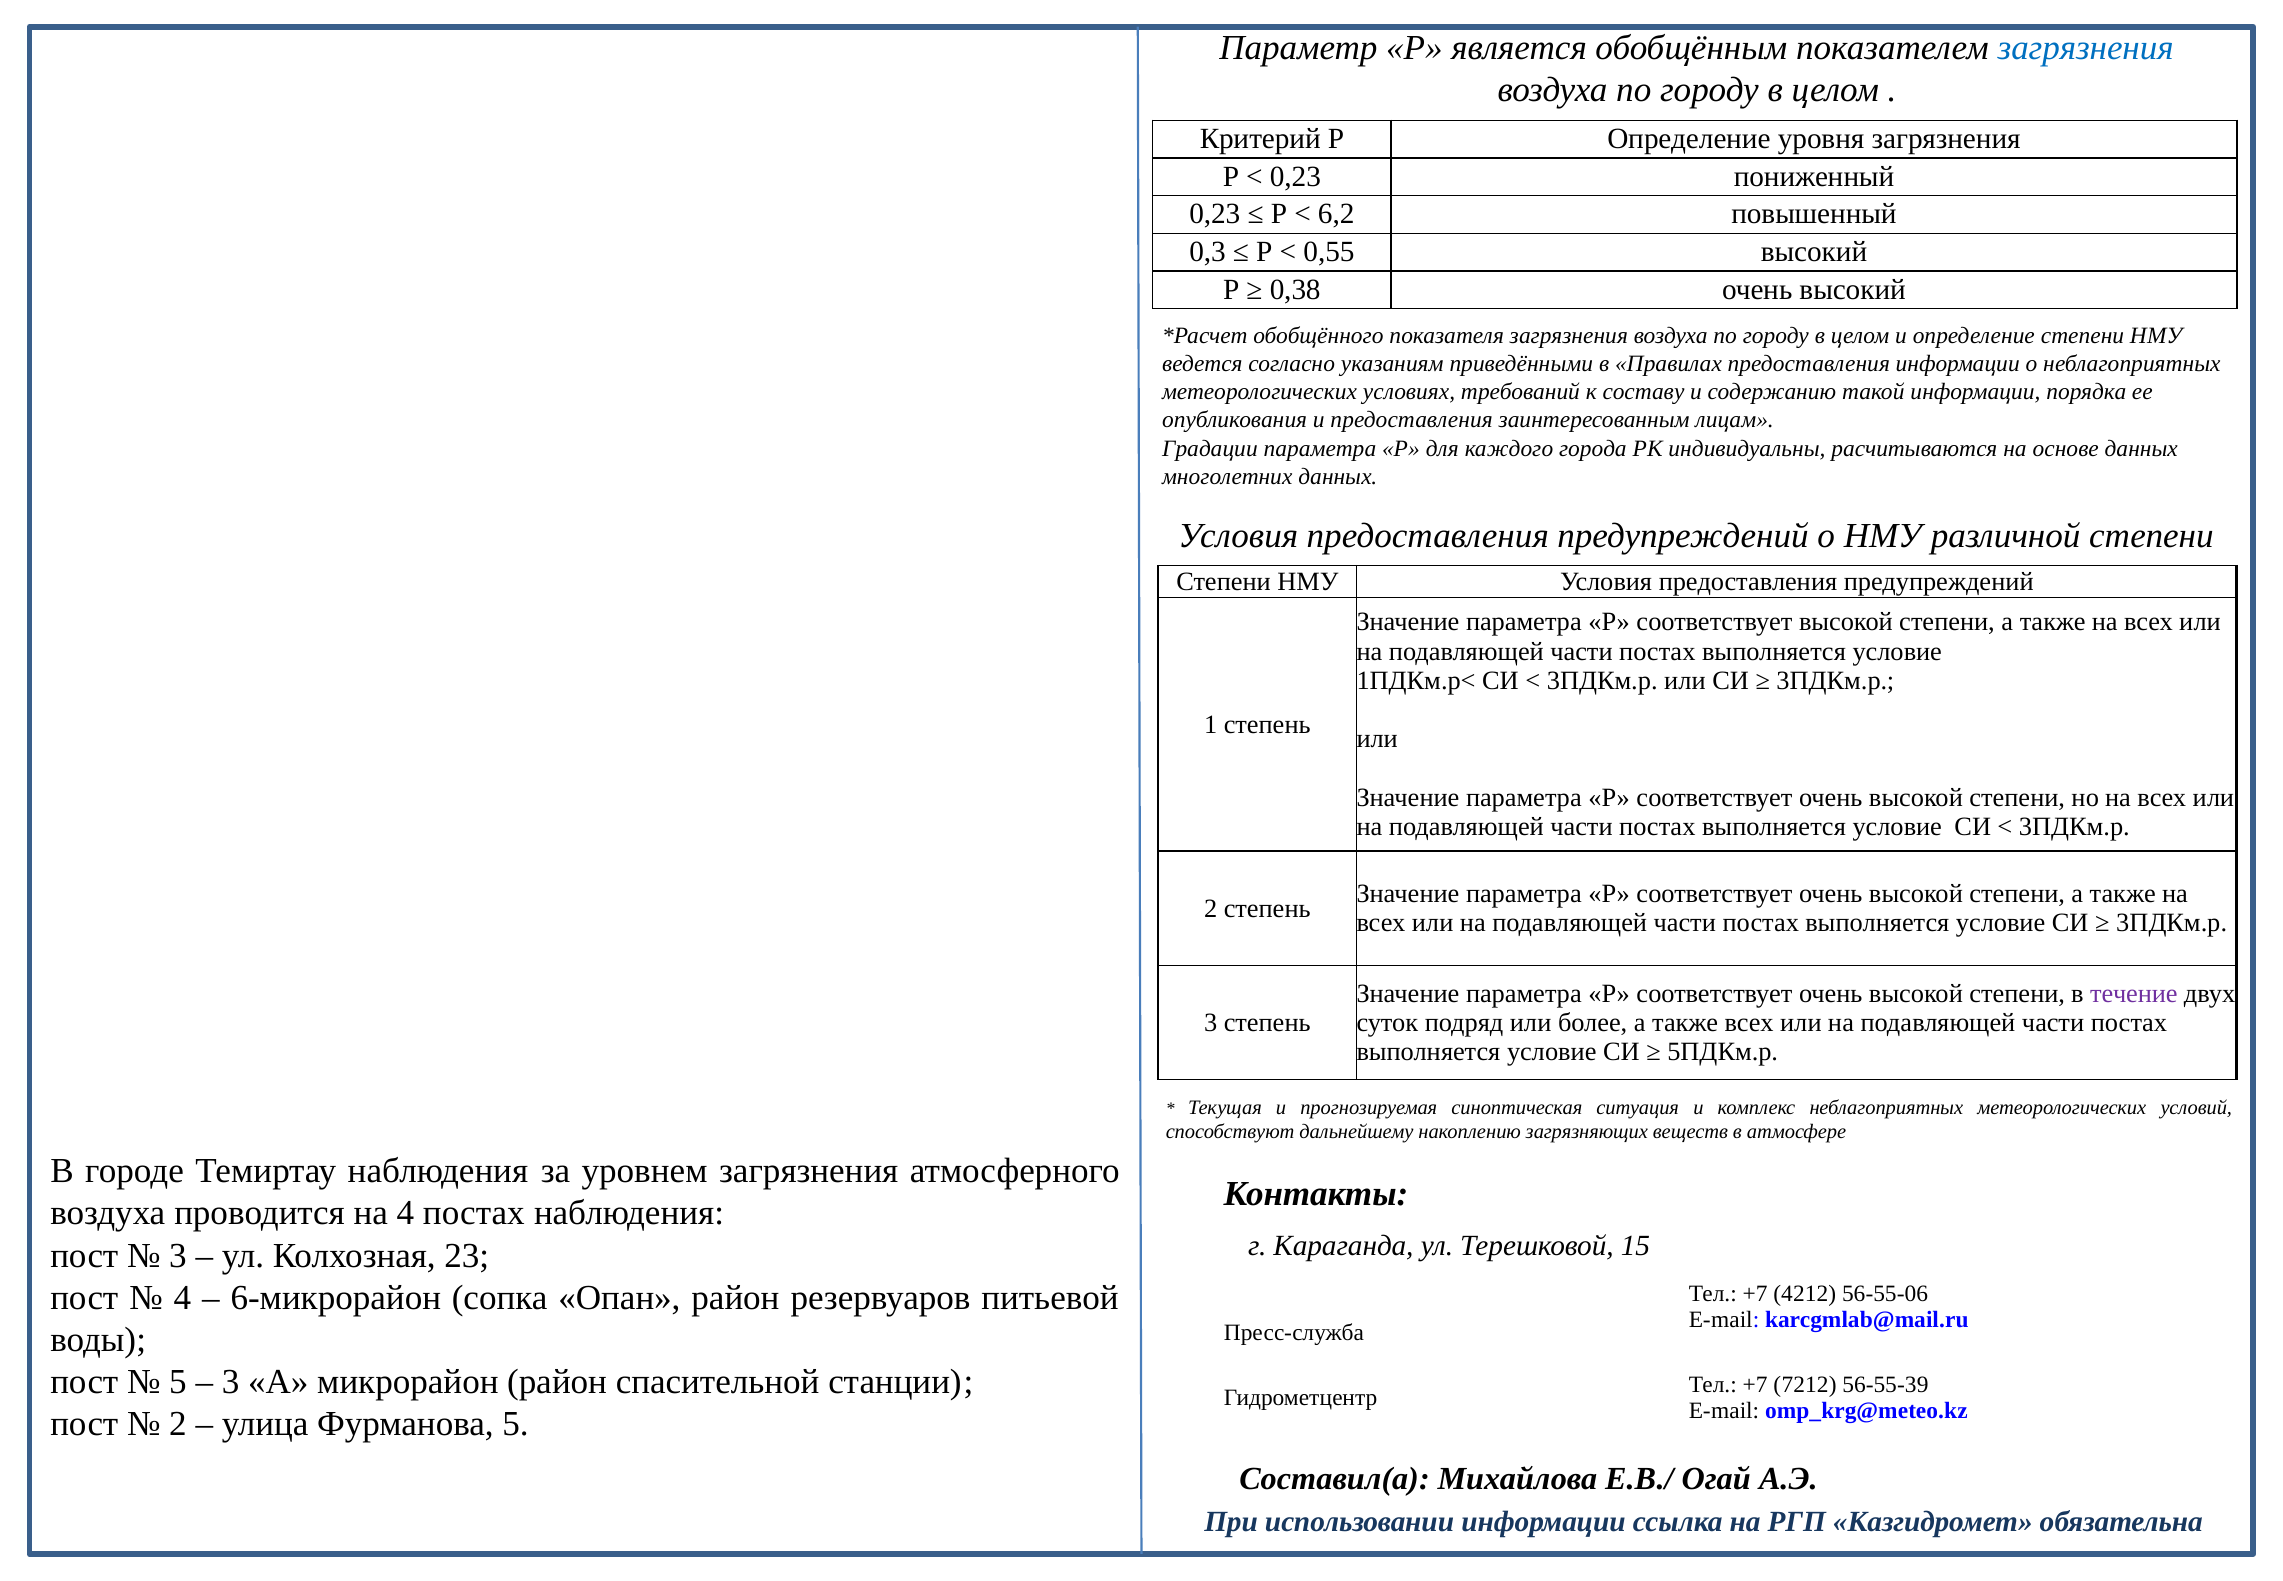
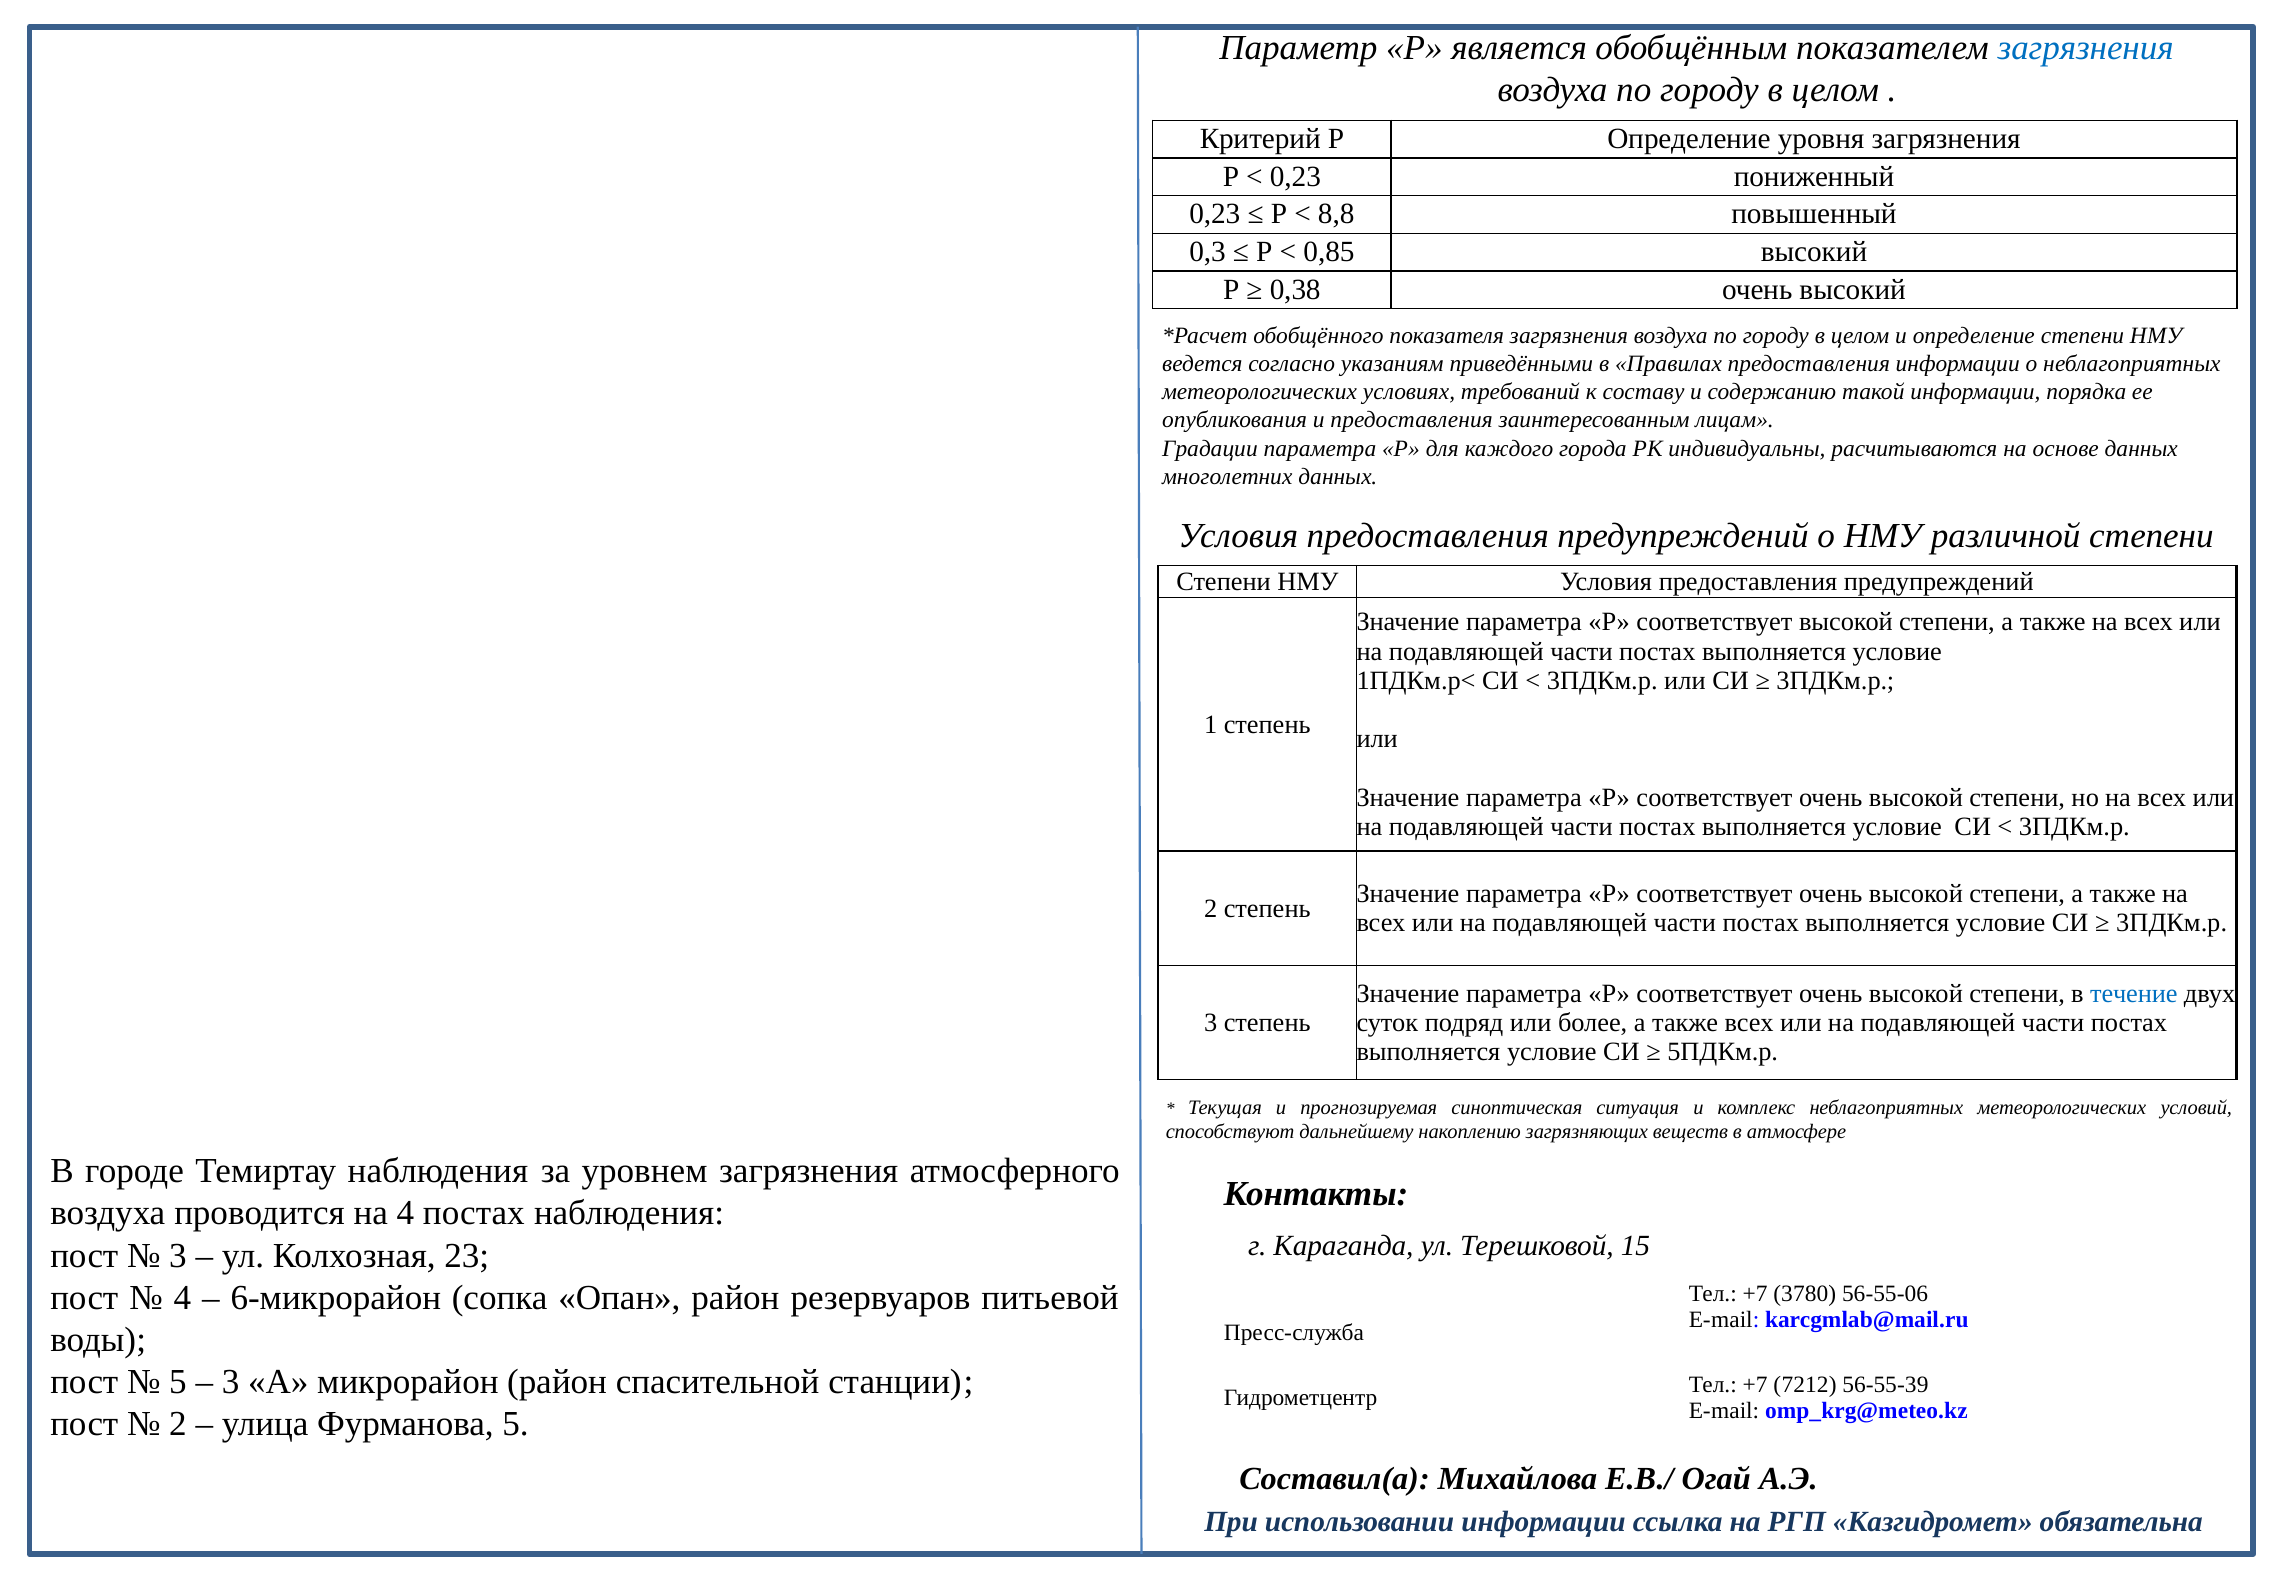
6,2: 6,2 -> 8,8 (1336, 214)
0,55: 0,55 -> 0,85 (1329, 252)
течение colour: purple -> blue (2134, 993)
4212: 4212 -> 3780 (1805, 1293)
